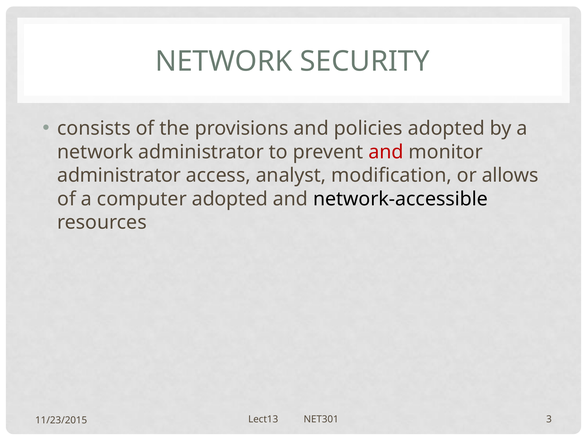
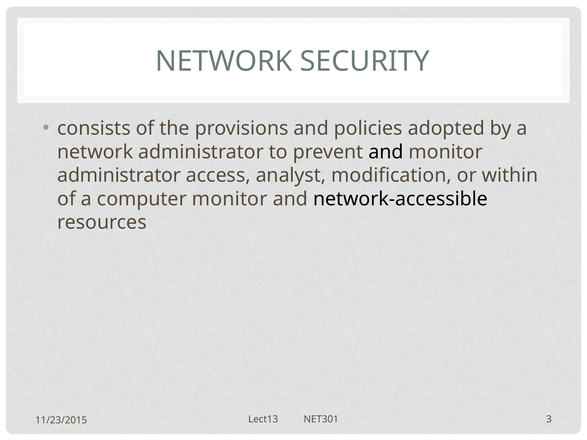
and colour: red -> black (386, 152)
allows: allows -> within (510, 176)
computer adopted: adopted -> monitor (230, 199)
